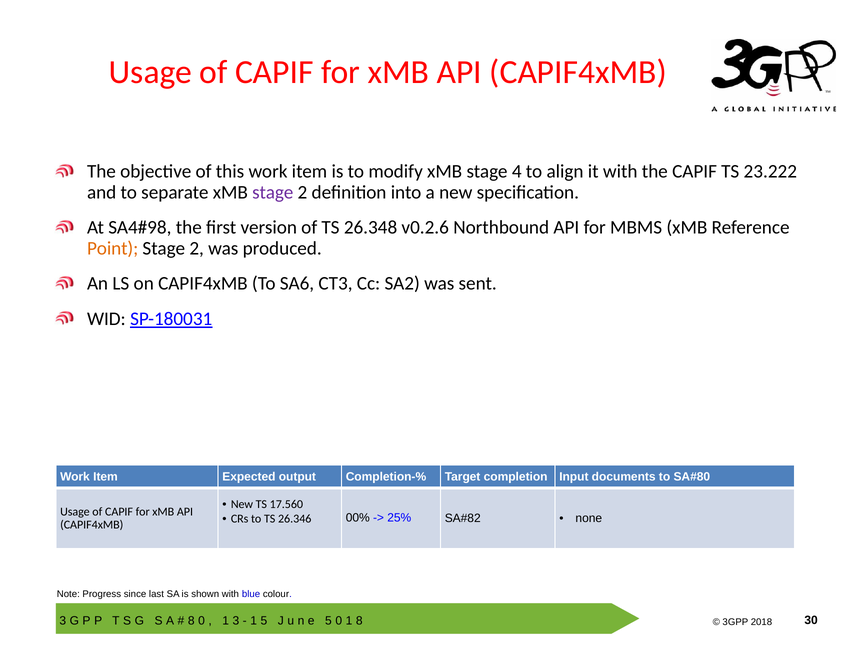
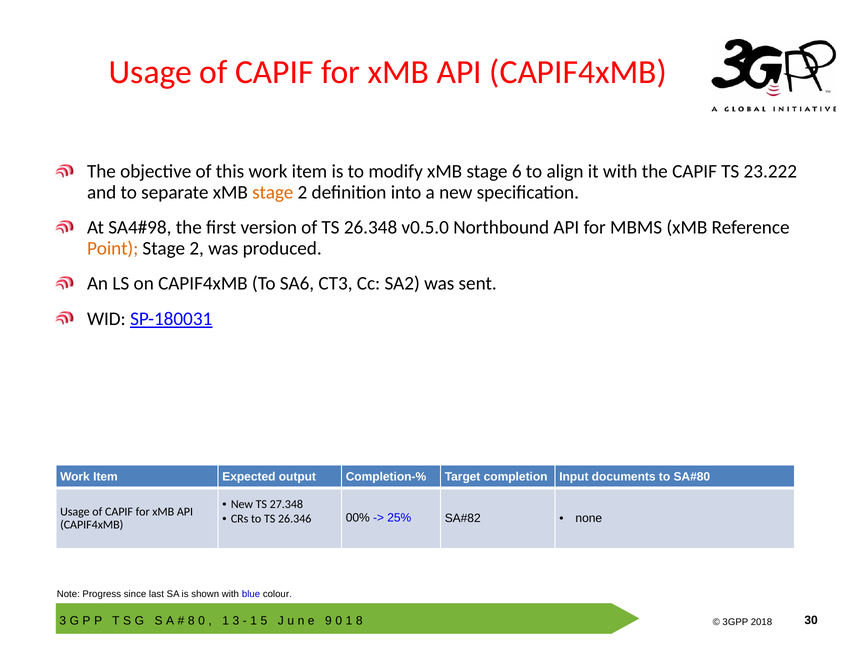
4: 4 -> 6 (517, 171)
stage colour: purple -> orange (273, 192)
v0.2.6: v0.2.6 -> v0.5.0 (425, 227)
17.560: 17.560 -> 27.348 (286, 504)
5: 5 -> 9 (328, 620)
